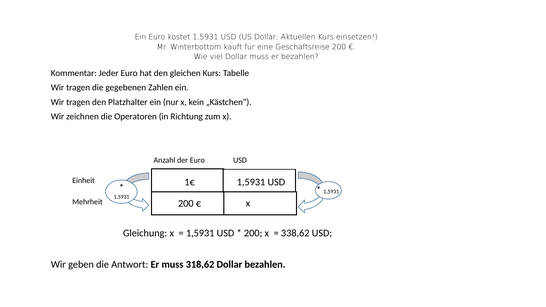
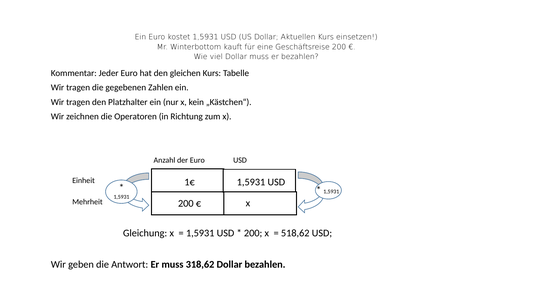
338,62: 338,62 -> 518,62 (295, 233)
